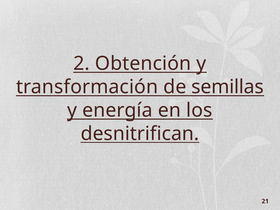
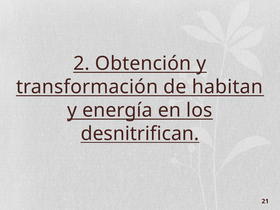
semillas: semillas -> habitan (227, 87)
